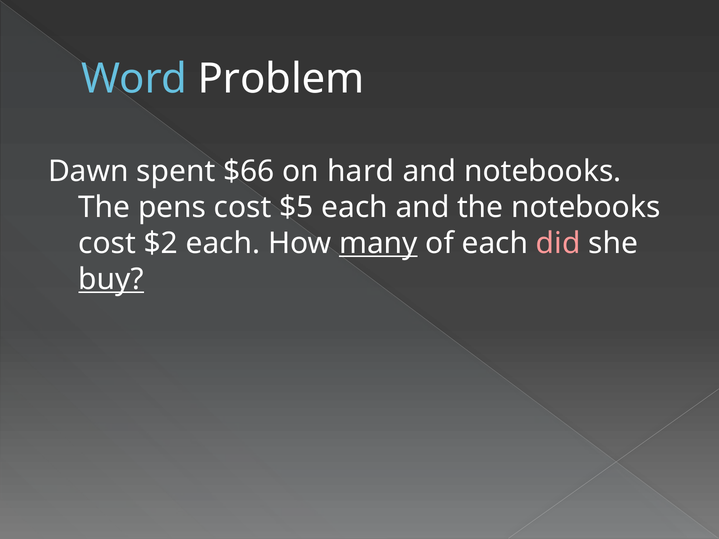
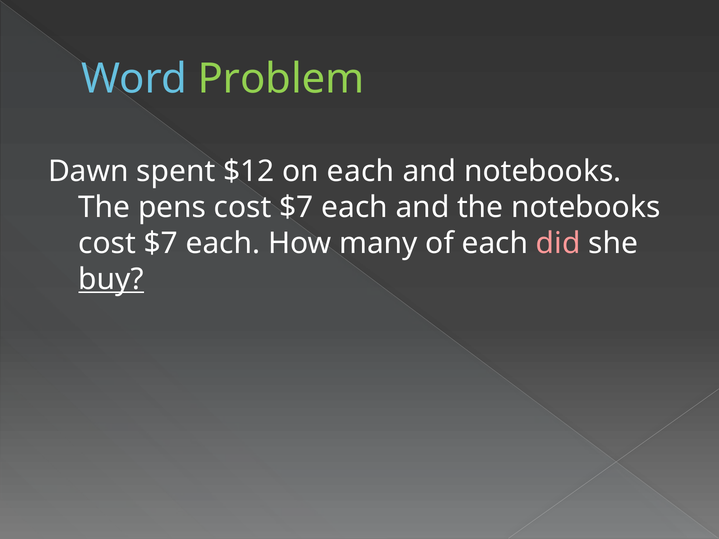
Problem colour: white -> light green (281, 79)
$66: $66 -> $12 (249, 172)
on hard: hard -> each (361, 172)
pens cost $5: $5 -> $7 (296, 208)
$2: $2 -> $7 (161, 244)
many underline: present -> none (378, 244)
